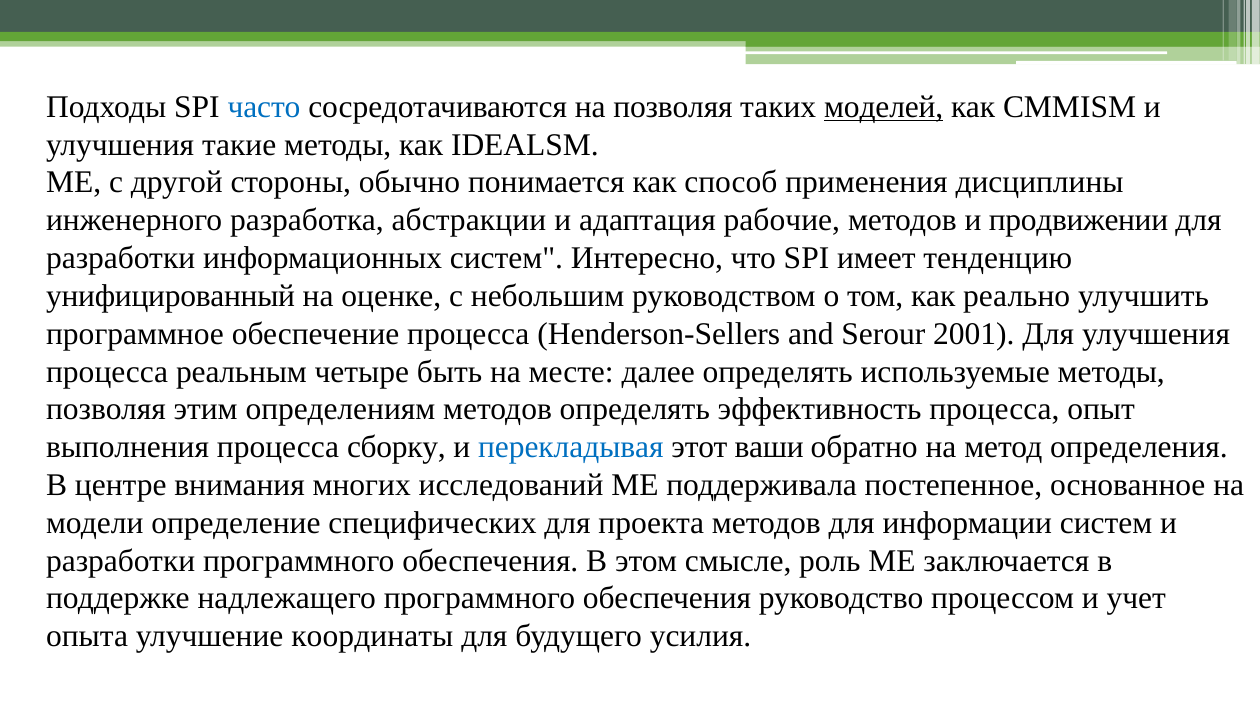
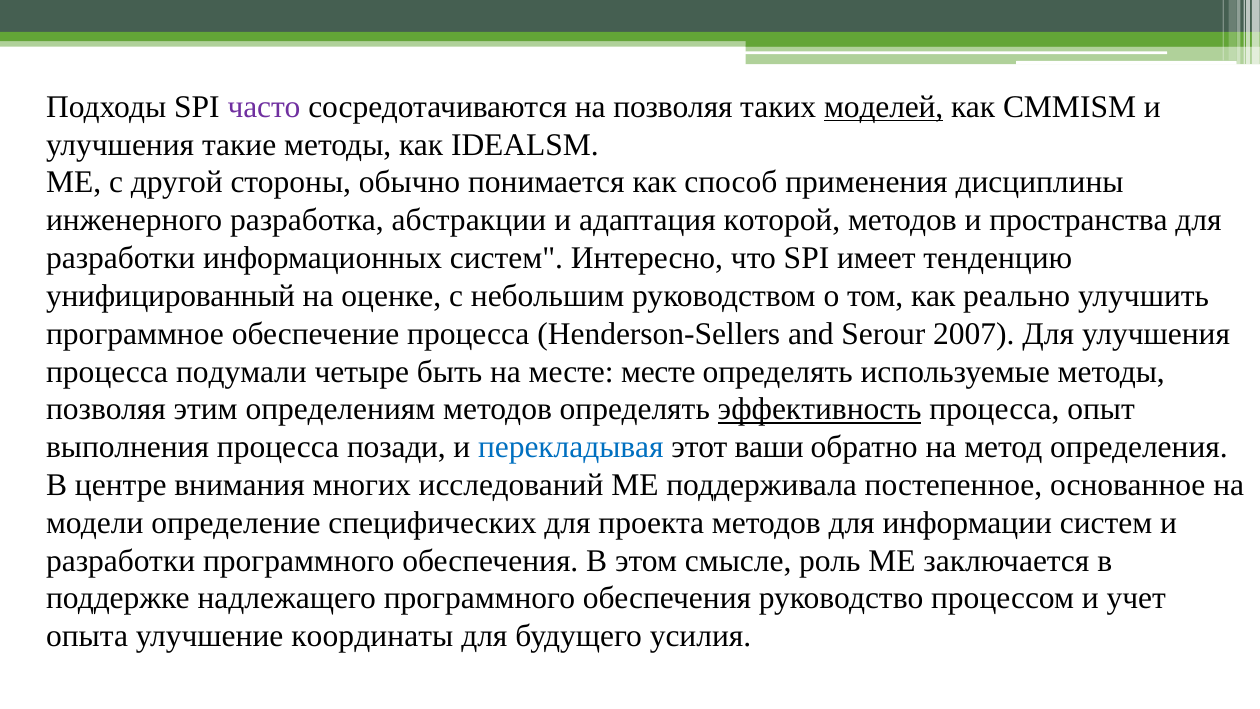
часто colour: blue -> purple (264, 107)
рабочие: рабочие -> которой (782, 220)
продвижении: продвижении -> пространства (1078, 220)
2001: 2001 -> 2007 (974, 334)
реальным: реальным -> подумали (241, 372)
месте далее: далее -> месте (658, 372)
эффективность underline: none -> present (820, 409)
сборку: сборку -> позади (396, 447)
